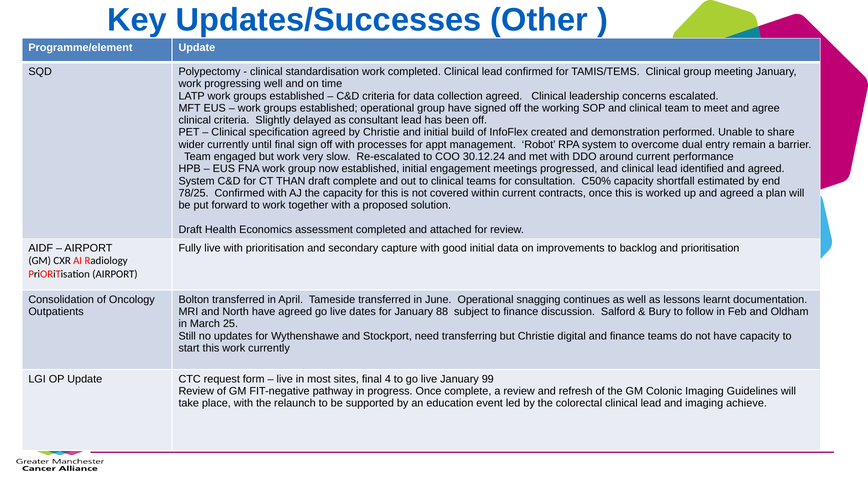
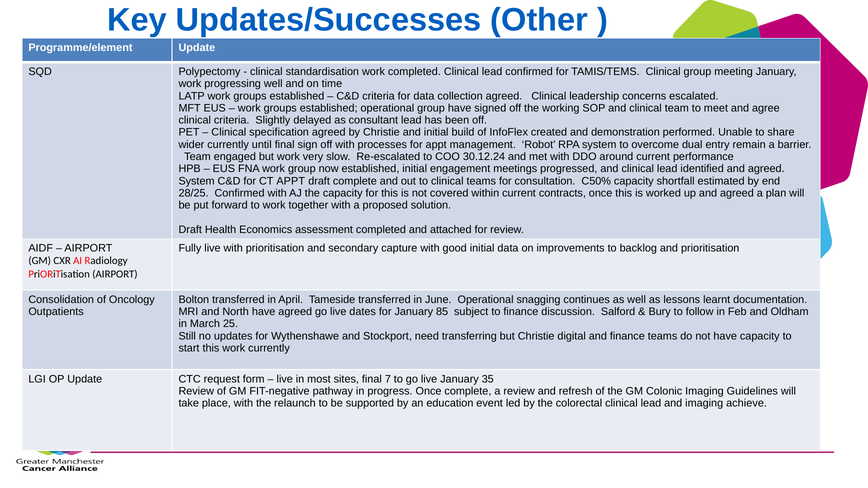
CT THAN: THAN -> APPT (291, 181)
78/25: 78/25 -> 28/25 (194, 193)
88: 88 -> 85 (442, 312)
4: 4 -> 7 (388, 379)
99: 99 -> 35 (488, 379)
